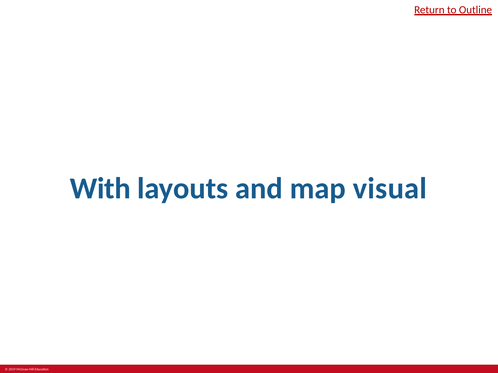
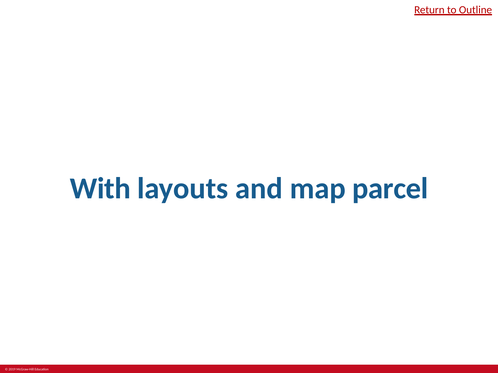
visual: visual -> parcel (390, 189)
